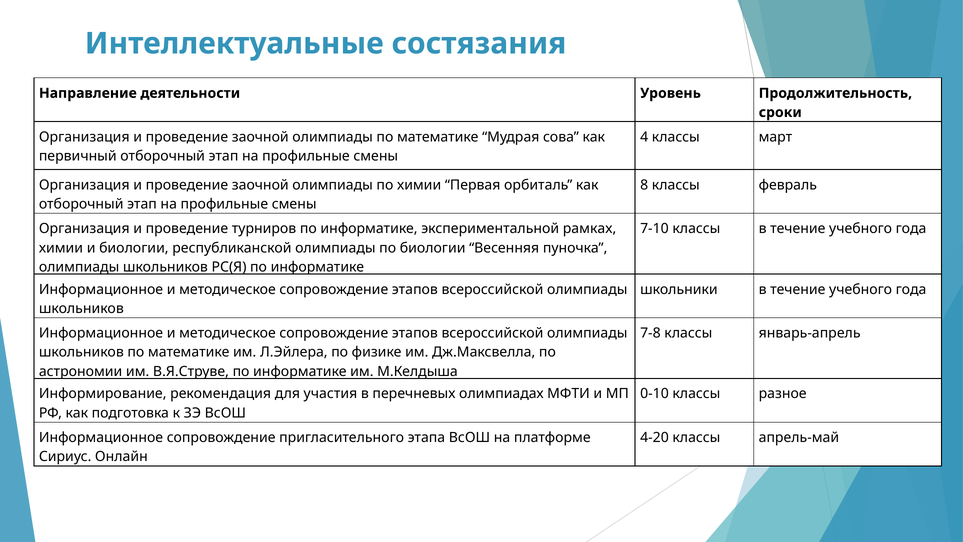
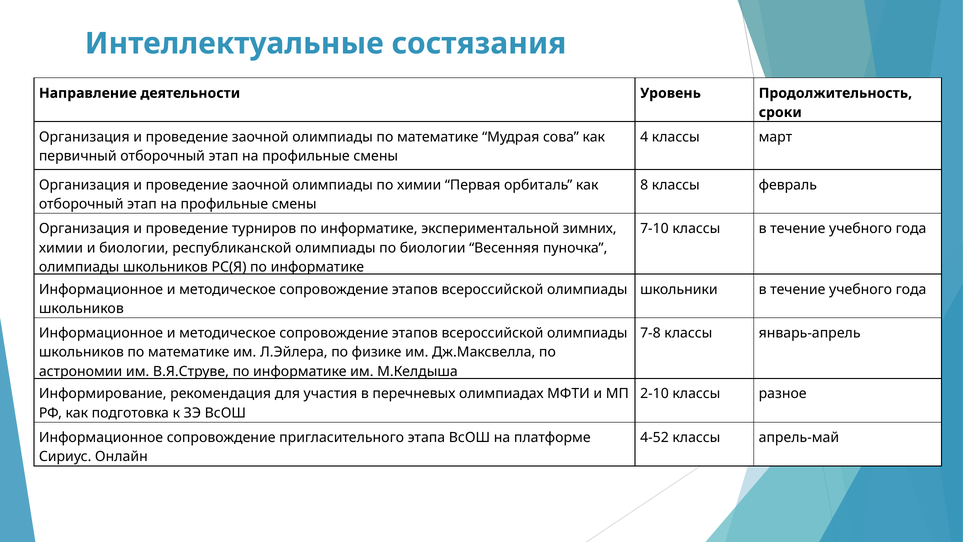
рамках: рамках -> зимних (590, 229)
0-10: 0-10 -> 2-10 (654, 394)
4-20: 4-20 -> 4-52 (654, 437)
